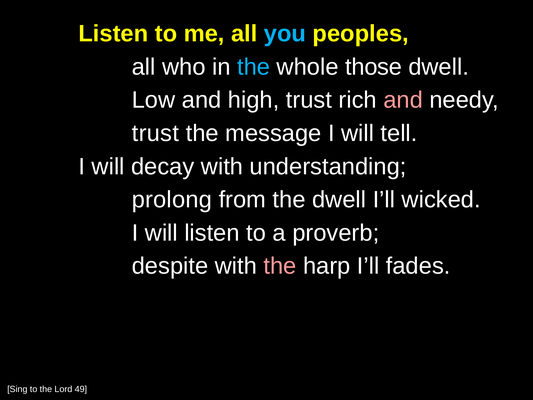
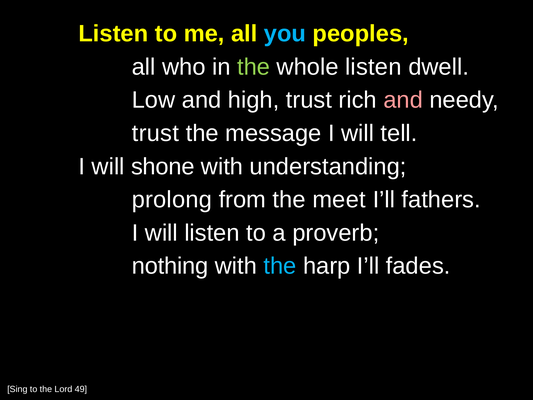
the colour: light blue -> light green (254, 67)
whole those: those -> listen (373, 67)
decay: decay -> shone (163, 166)
the dwell: dwell -> meet (339, 200)
wicked: wicked -> fathers (441, 200)
despite: despite -> nothing (170, 266)
the colour: pink -> light blue (280, 266)
